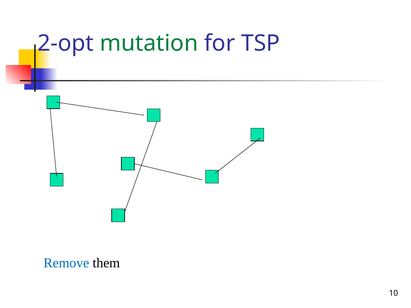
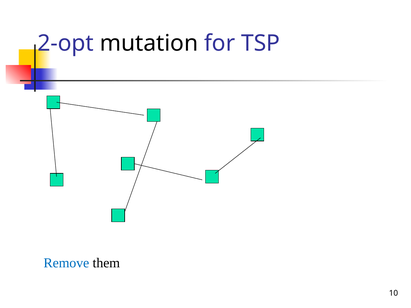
mutation colour: green -> black (149, 43)
